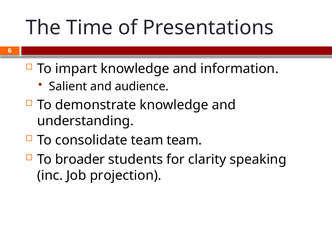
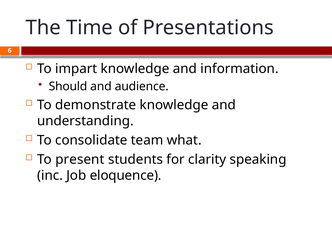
Salient: Salient -> Should (68, 86)
team team: team -> what (184, 140)
broader: broader -> present (80, 159)
projection: projection -> eloquence (126, 176)
